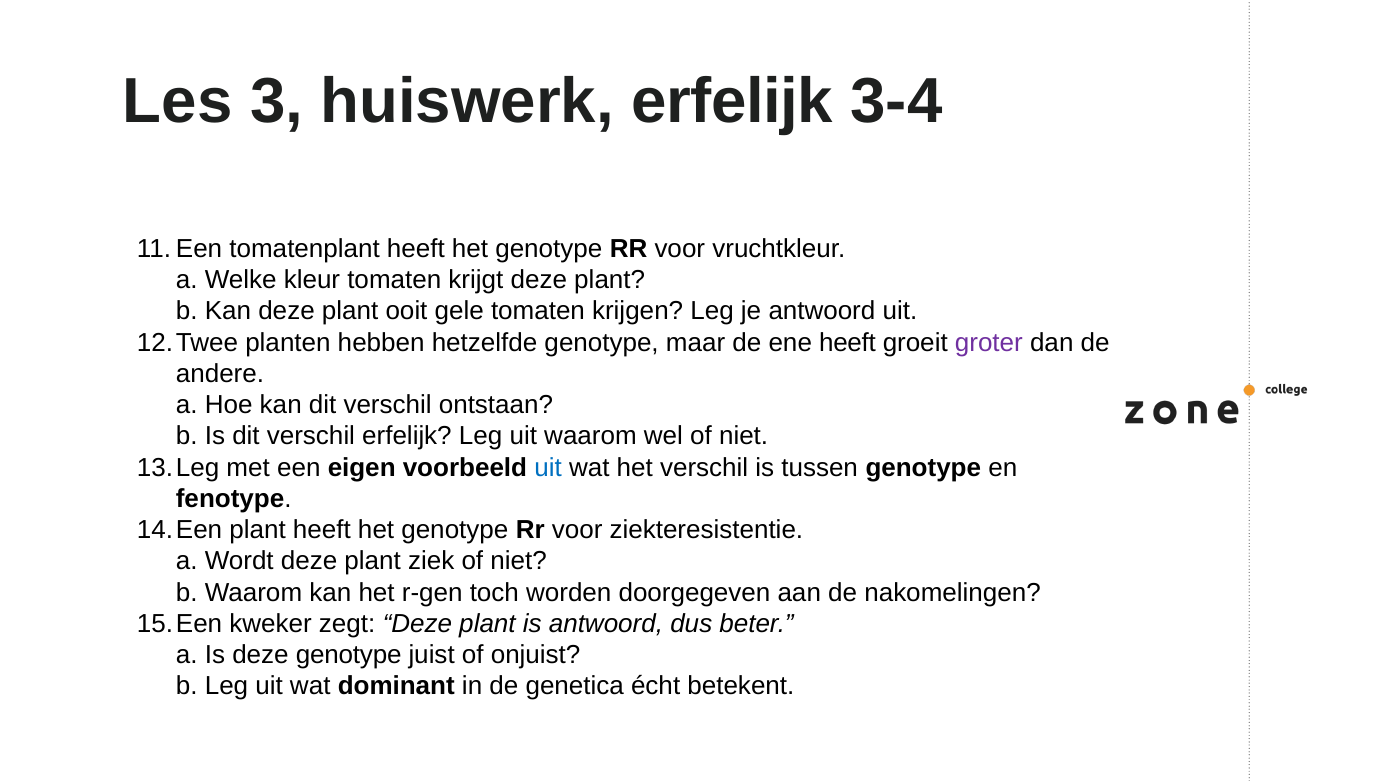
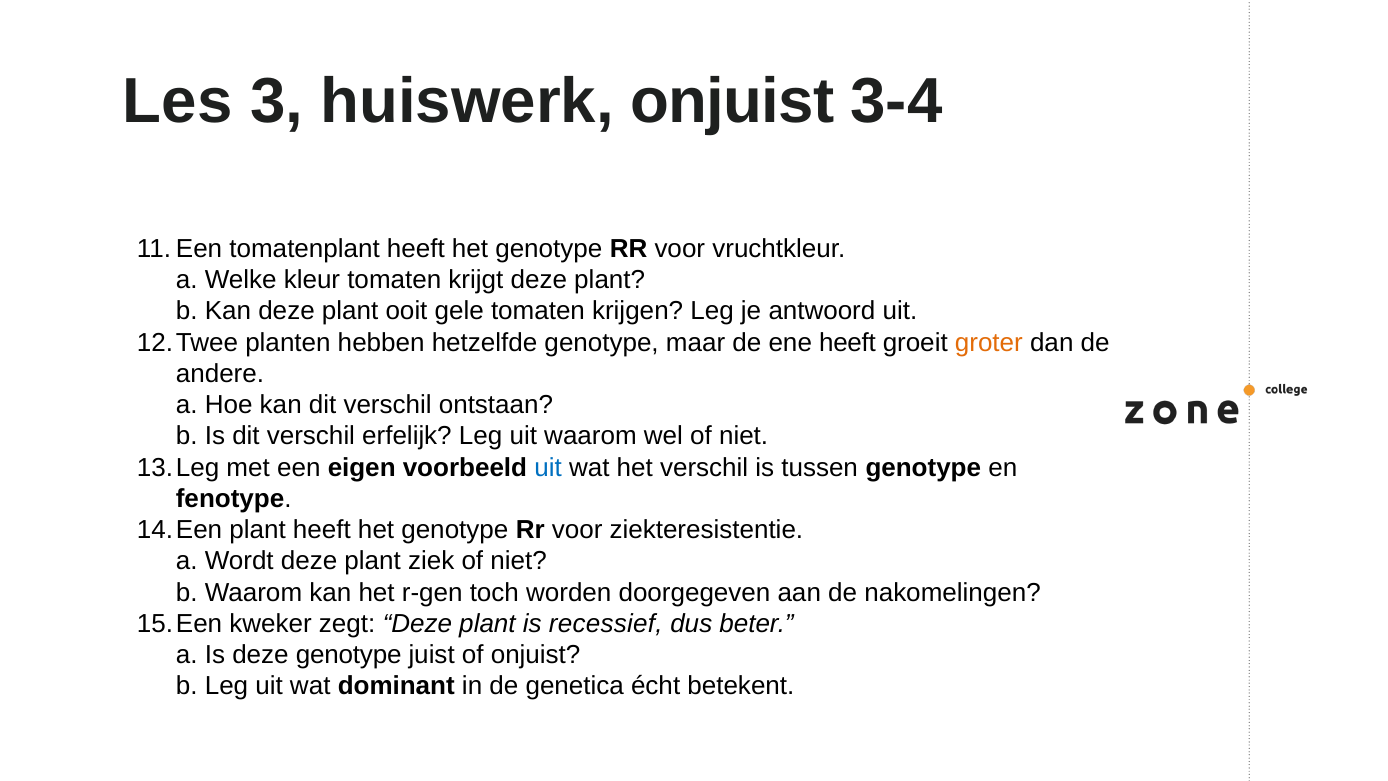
huiswerk erfelijk: erfelijk -> onjuist (732, 101)
groter colour: purple -> orange (989, 343)
is antwoord: antwoord -> recessief (606, 624)
